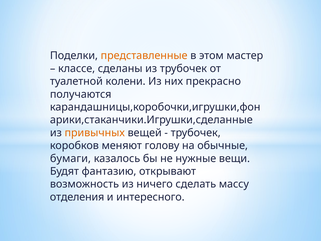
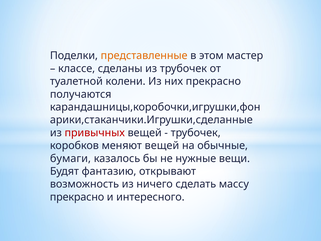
привычных colour: orange -> red (95, 133)
меняют голову: голову -> вещей (162, 145)
отделения: отделения -> прекрасно (77, 197)
